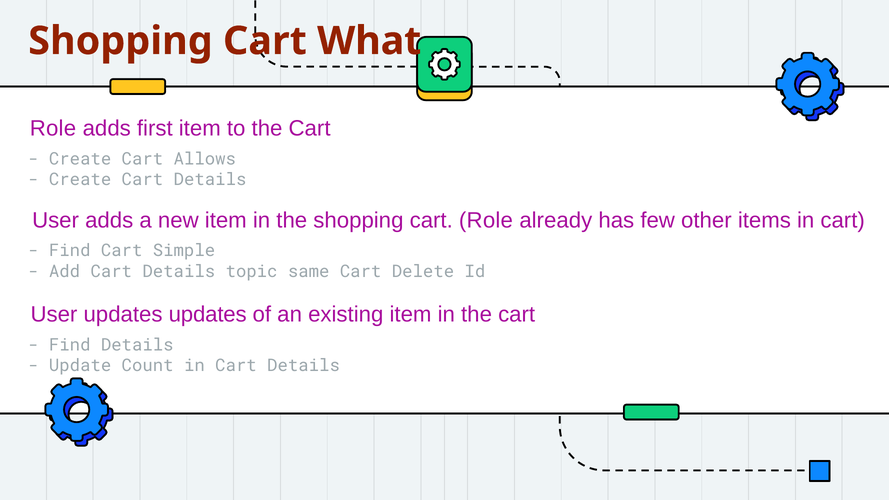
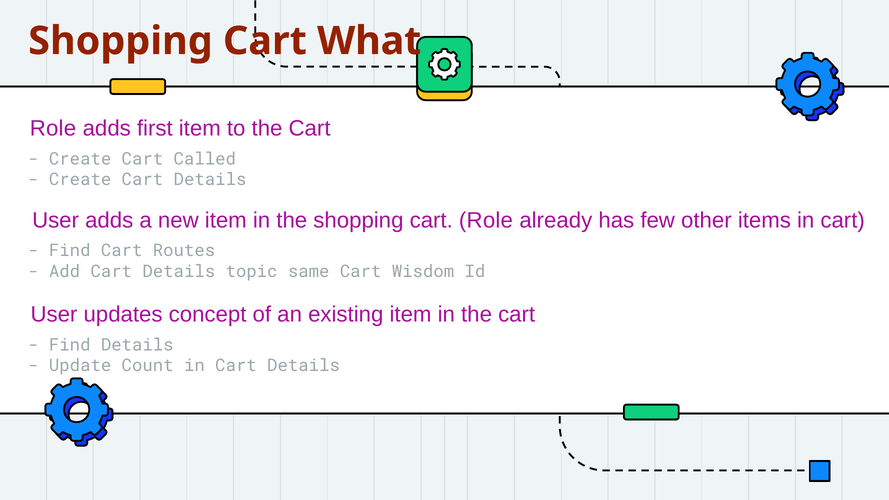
Allows: Allows -> Called (205, 159)
Simple: Simple -> Routes (184, 251)
Delete: Delete -> Wisdom (423, 272)
updates updates: updates -> concept (208, 315)
